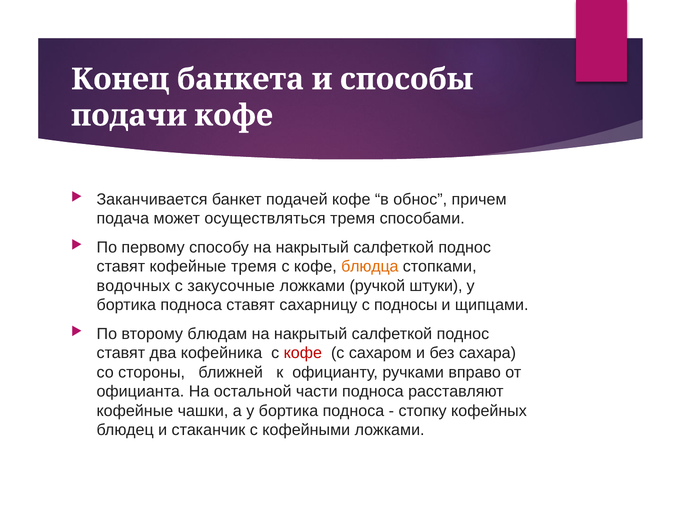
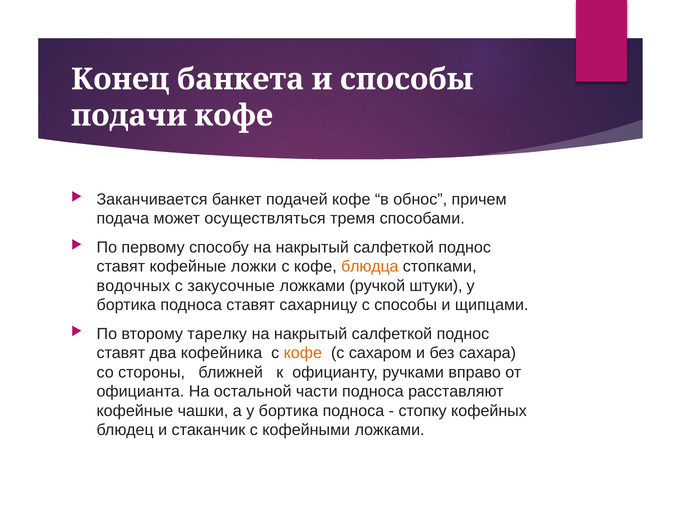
кофейные тремя: тремя -> ложки (254, 267)
с подносы: подносы -> способы (406, 305)
блюдам: блюдам -> тарелку (217, 334)
кофе colour: red -> orange (303, 353)
